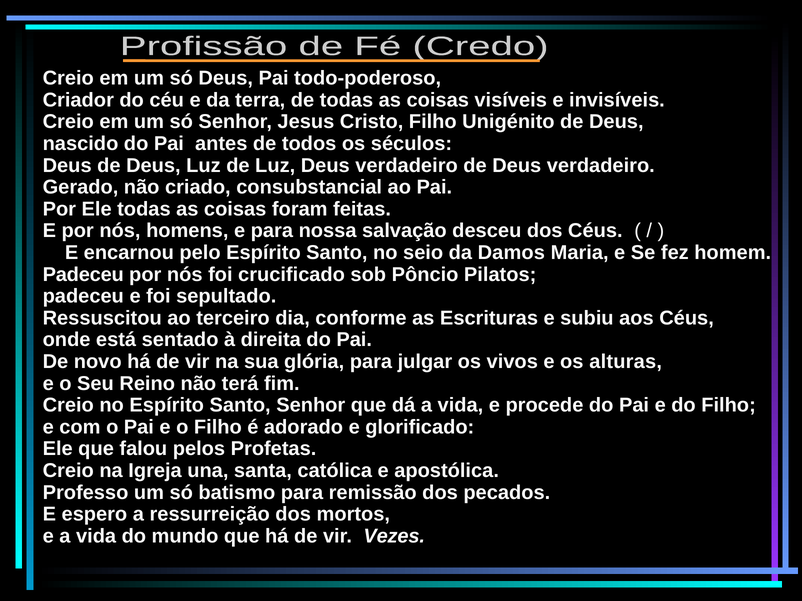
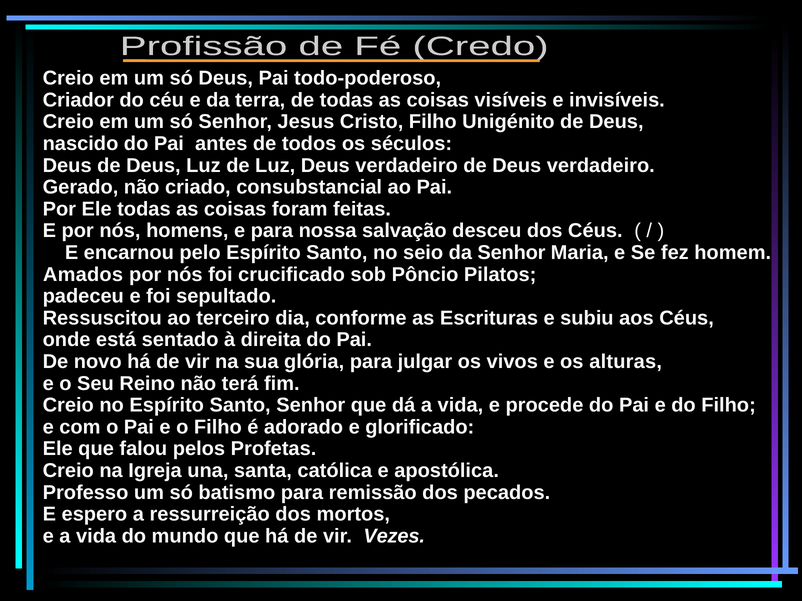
da Damos: Damos -> Senhor (511, 253)
Padeceu: Padeceu -> Amados (83, 275)
